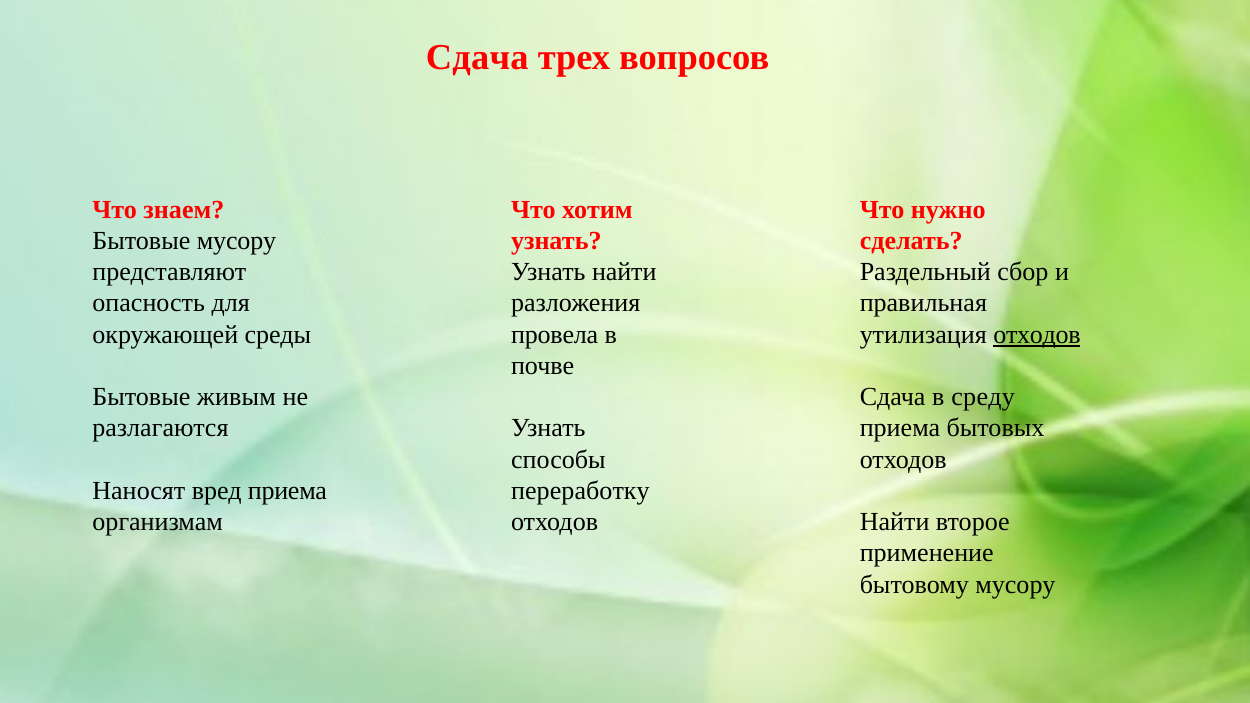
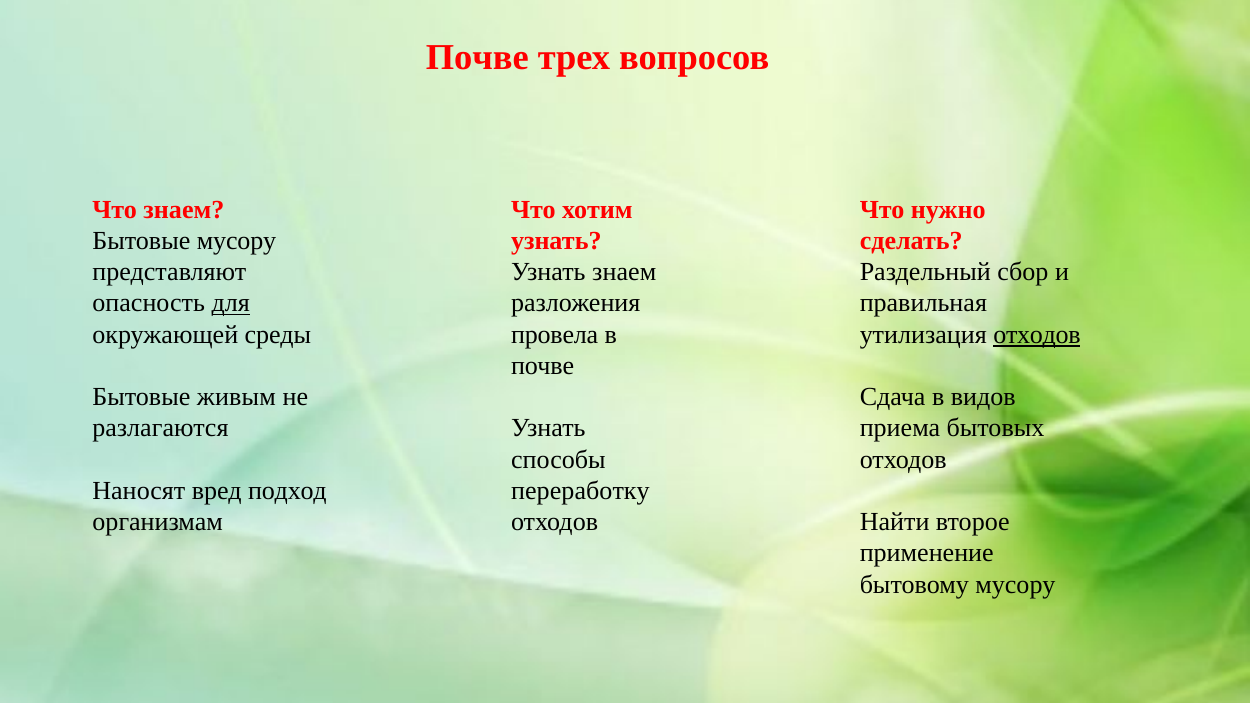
Сдача: Сдача -> Почве (477, 57)
Узнать найти: найти -> знаем (624, 272)
для underline: none -> present (231, 303)
среду: среду -> видов (983, 397)
вред приема: приема -> подход (287, 491)
